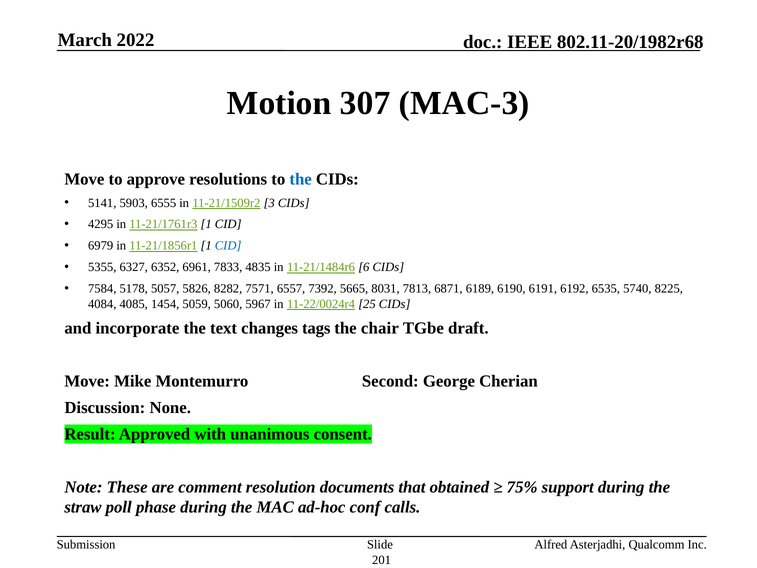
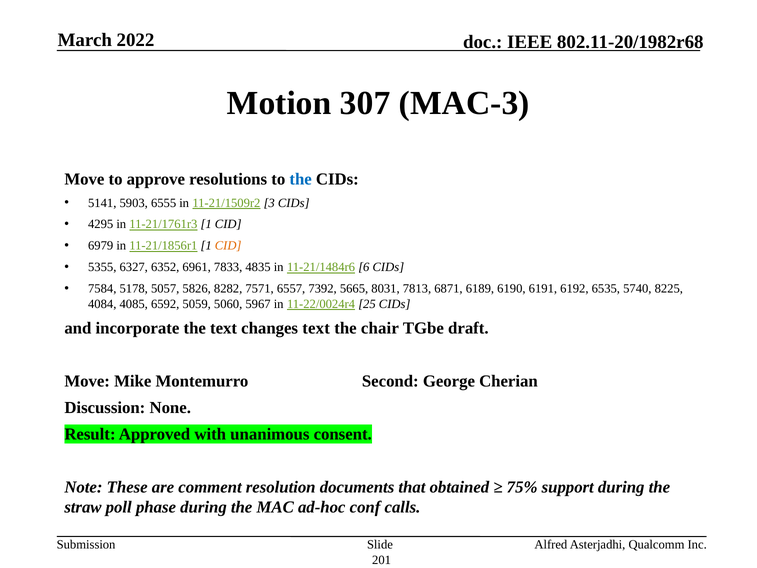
CID colour: blue -> orange (228, 246)
1454: 1454 -> 6592 (165, 304)
changes tags: tags -> text (316, 328)
